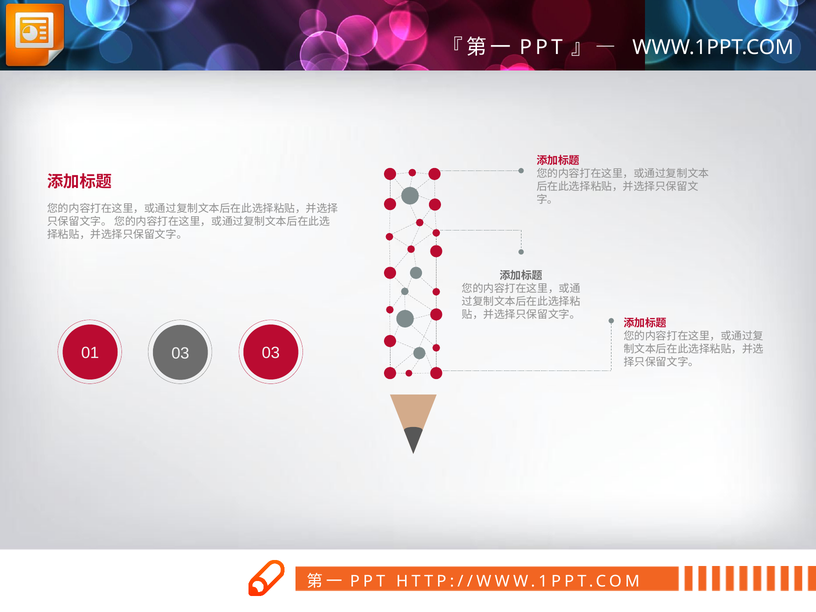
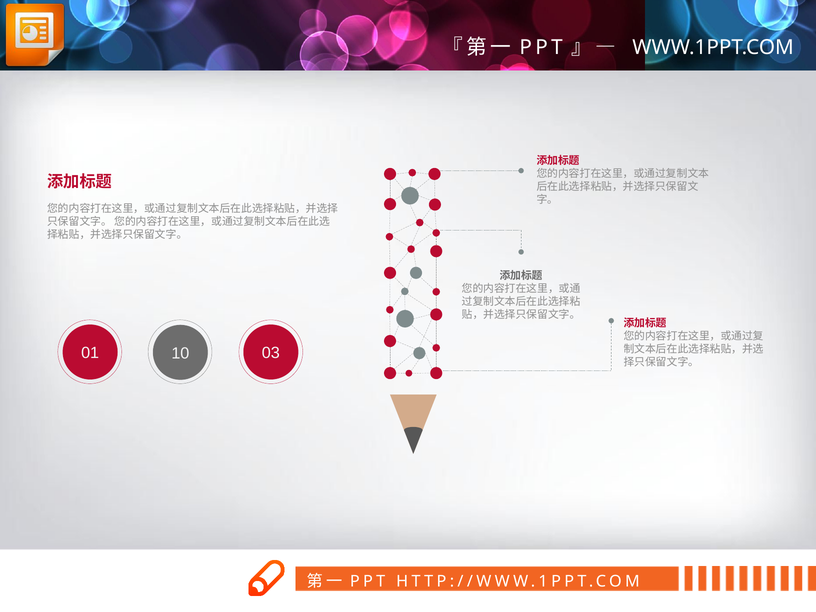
01 03: 03 -> 10 (180, 353)
